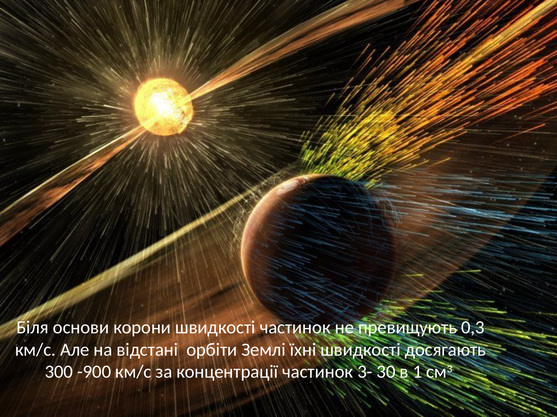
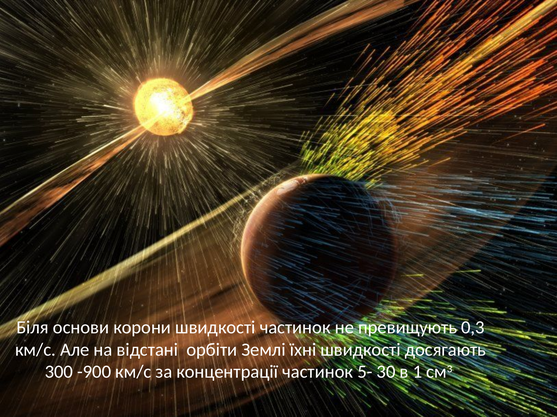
3-: 3- -> 5- (365, 372)
